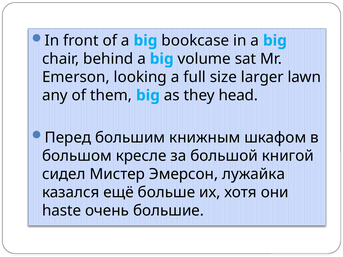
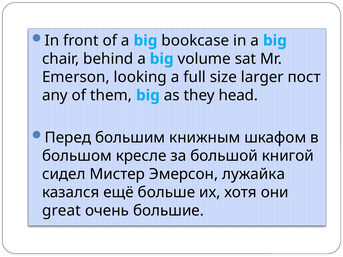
lawn: lawn -> пост (304, 77)
haste: haste -> great (61, 211)
